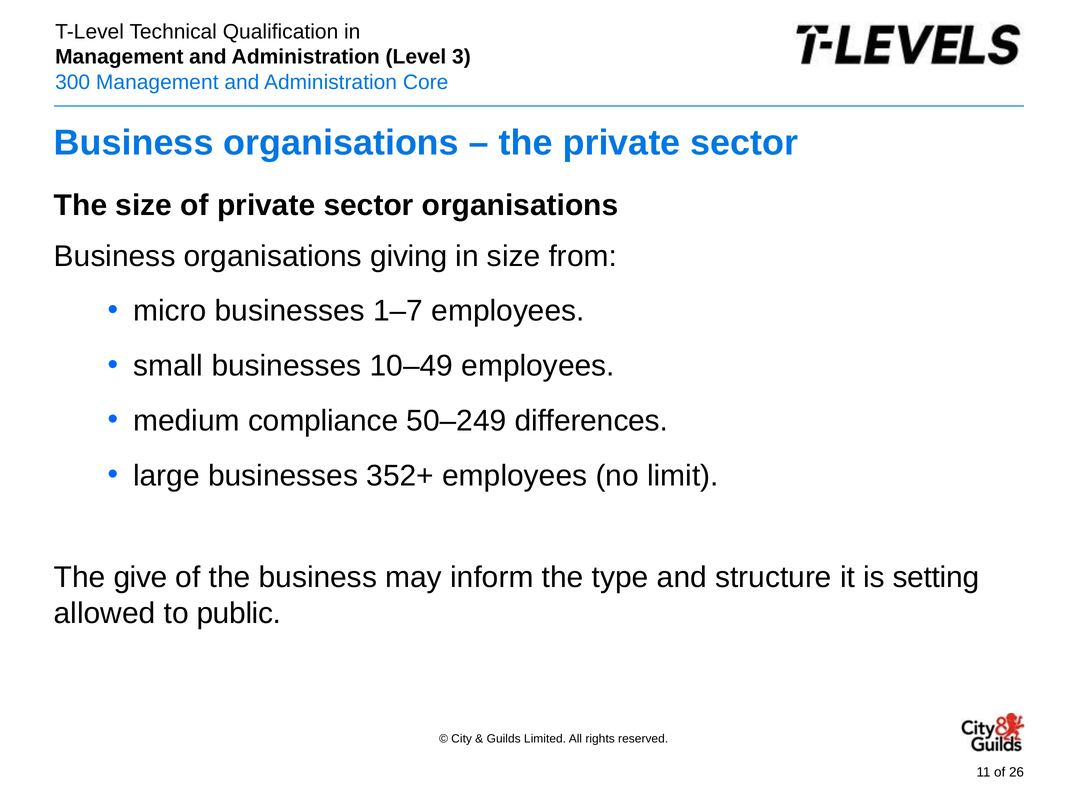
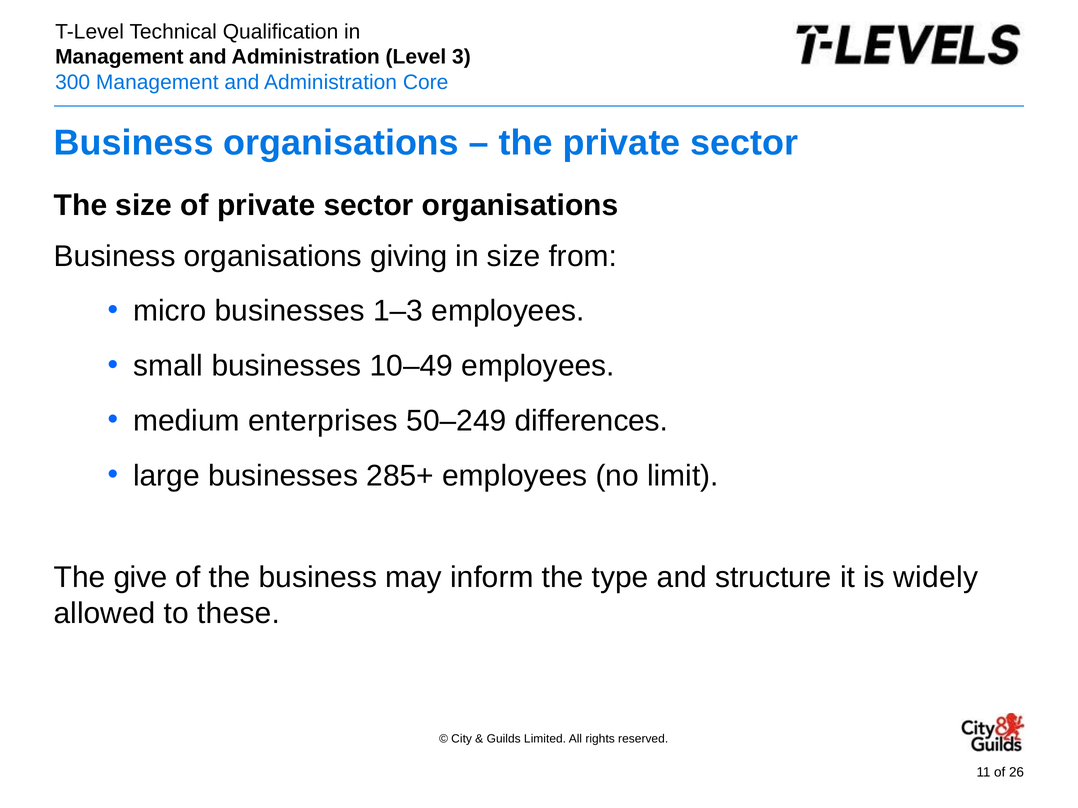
1–7: 1–7 -> 1–3 (398, 311)
compliance: compliance -> enterprises (323, 421)
352+: 352+ -> 285+ (400, 476)
setting: setting -> widely (936, 578)
public: public -> these (239, 614)
